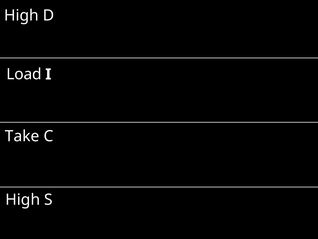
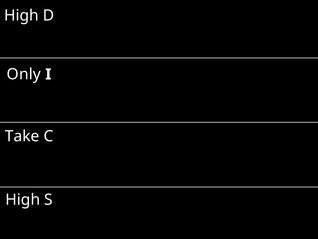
Load: Load -> Only (24, 74)
